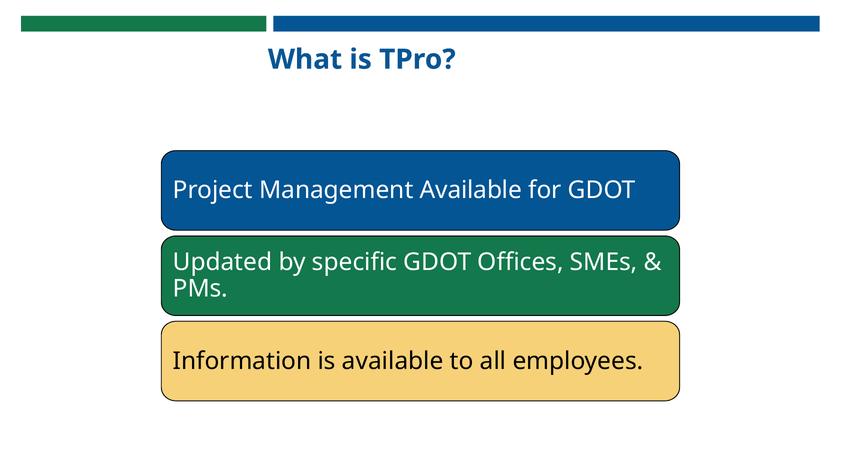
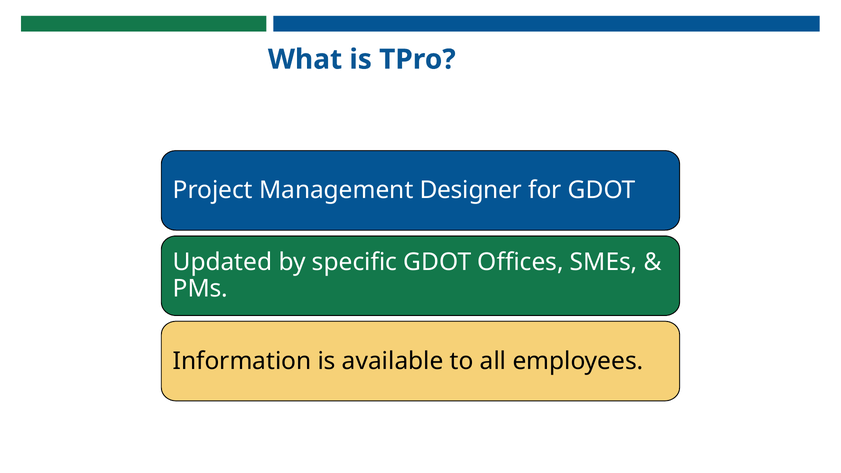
Management Available: Available -> Designer (471, 190)
